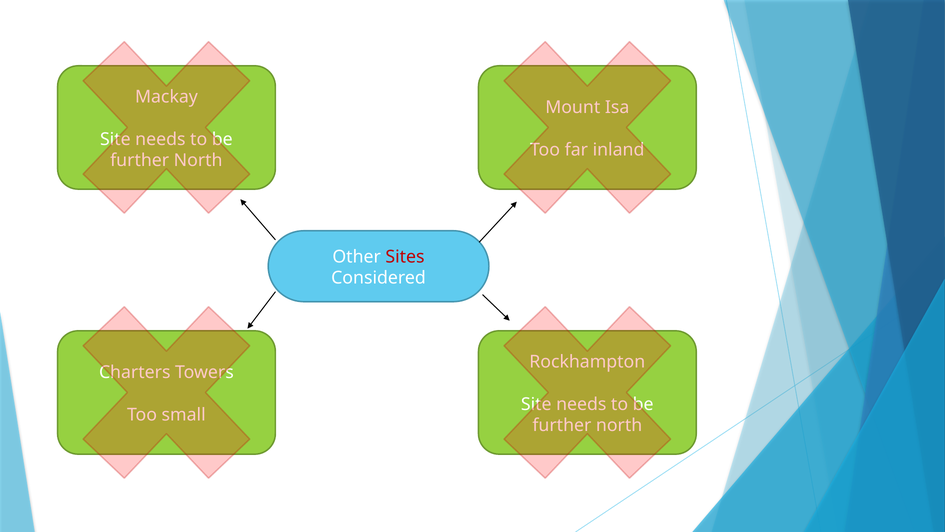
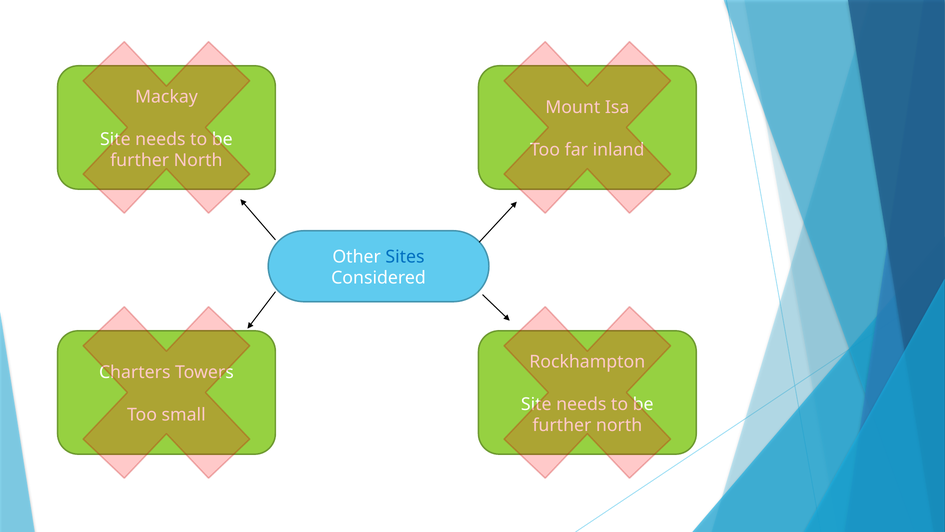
Sites colour: red -> blue (405, 257)
